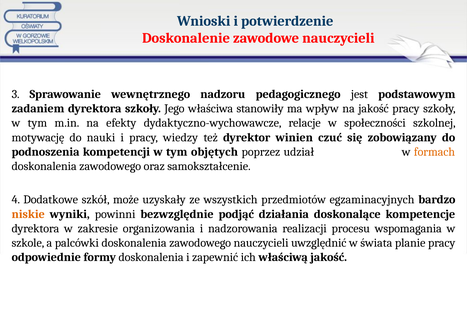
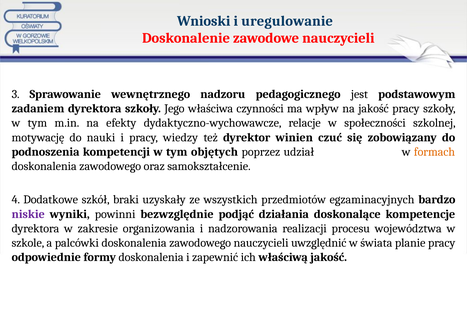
potwierdzenie: potwierdzenie -> uregulowanie (287, 21)
stanowiły: stanowiły -> czynności (260, 109)
może: może -> braki (126, 200)
niskie colour: orange -> purple (28, 214)
wspomagania: wspomagania -> województwa (408, 229)
